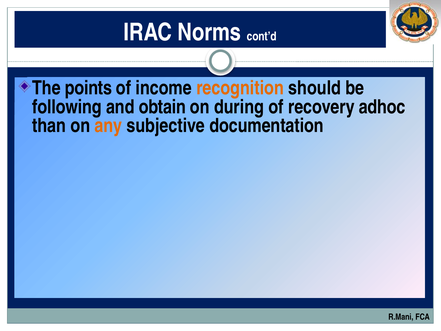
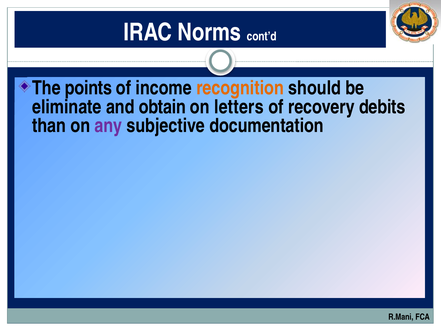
following: following -> eliminate (67, 107)
during: during -> letters (239, 107)
adhoc: adhoc -> debits (382, 107)
any colour: orange -> purple (108, 126)
